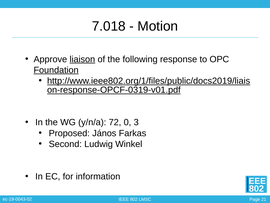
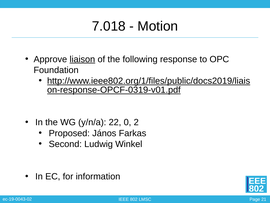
Foundation underline: present -> none (56, 70)
72: 72 -> 22 (115, 122)
3: 3 -> 2 (136, 122)
